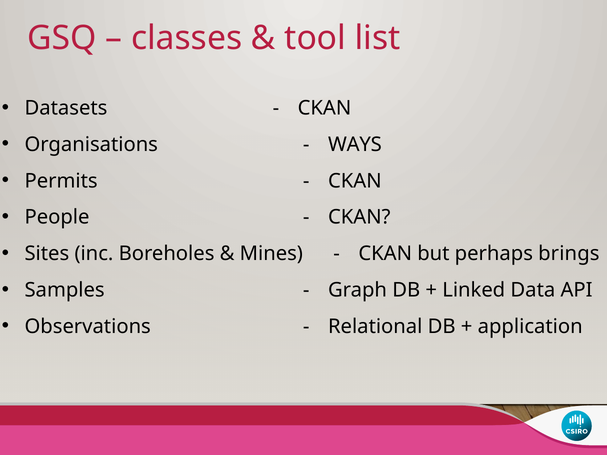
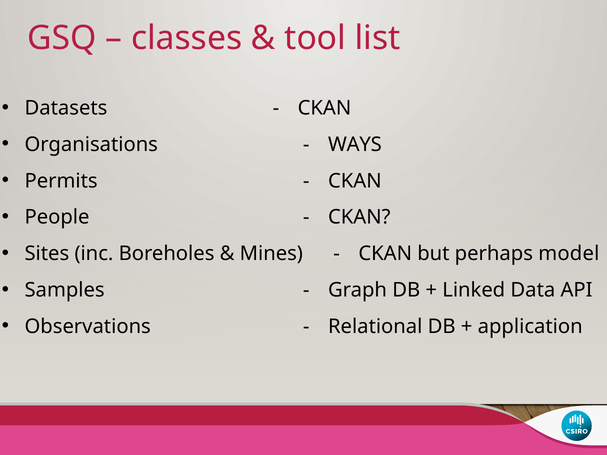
brings: brings -> model (569, 254)
